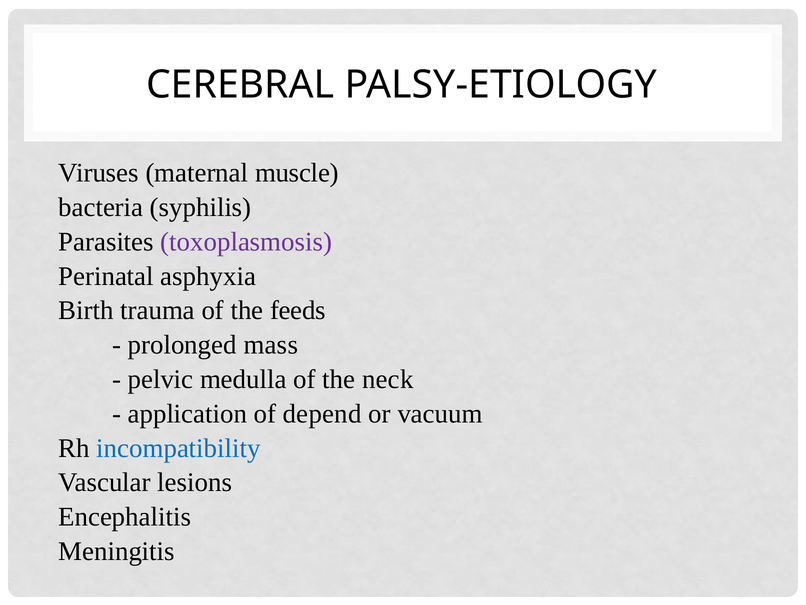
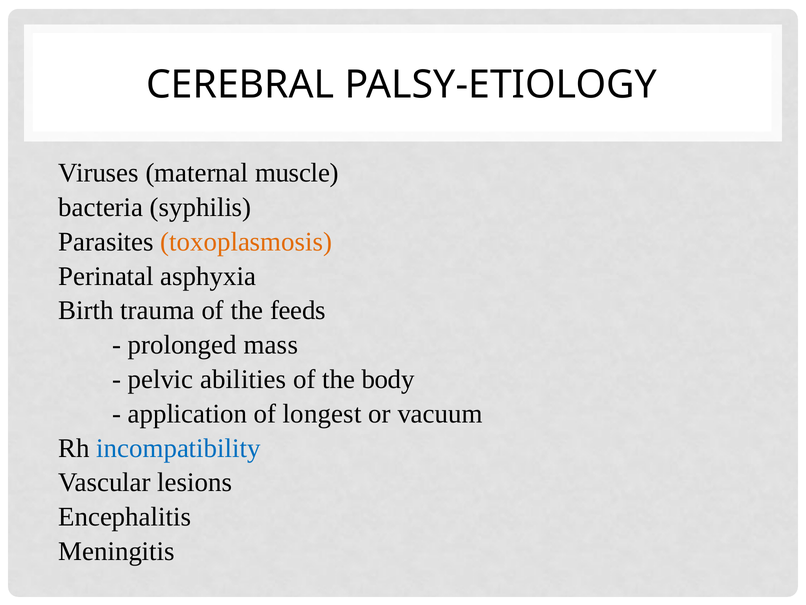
toxoplasmosis colour: purple -> orange (246, 242)
medulla: medulla -> abilities (243, 379)
neck: neck -> body (388, 379)
depend: depend -> longest (322, 413)
